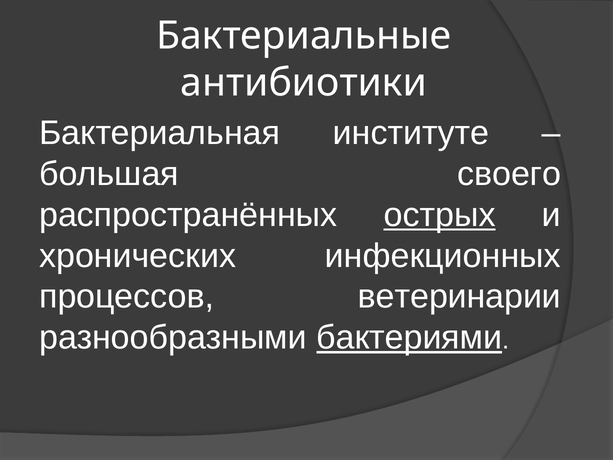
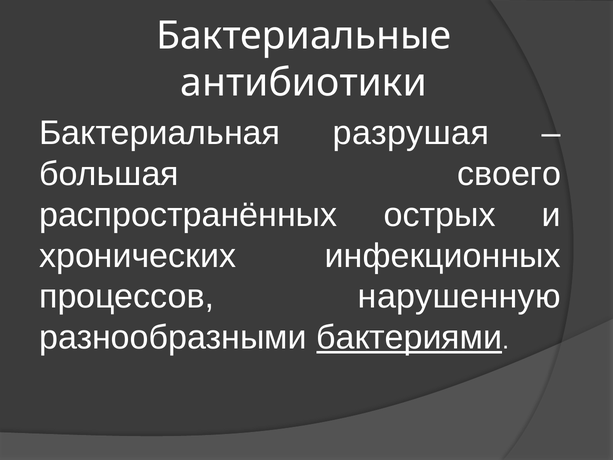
институте: институте -> разрушая (411, 133)
острых underline: present -> none (440, 215)
ветеринарии: ветеринарии -> нарушенную (459, 297)
